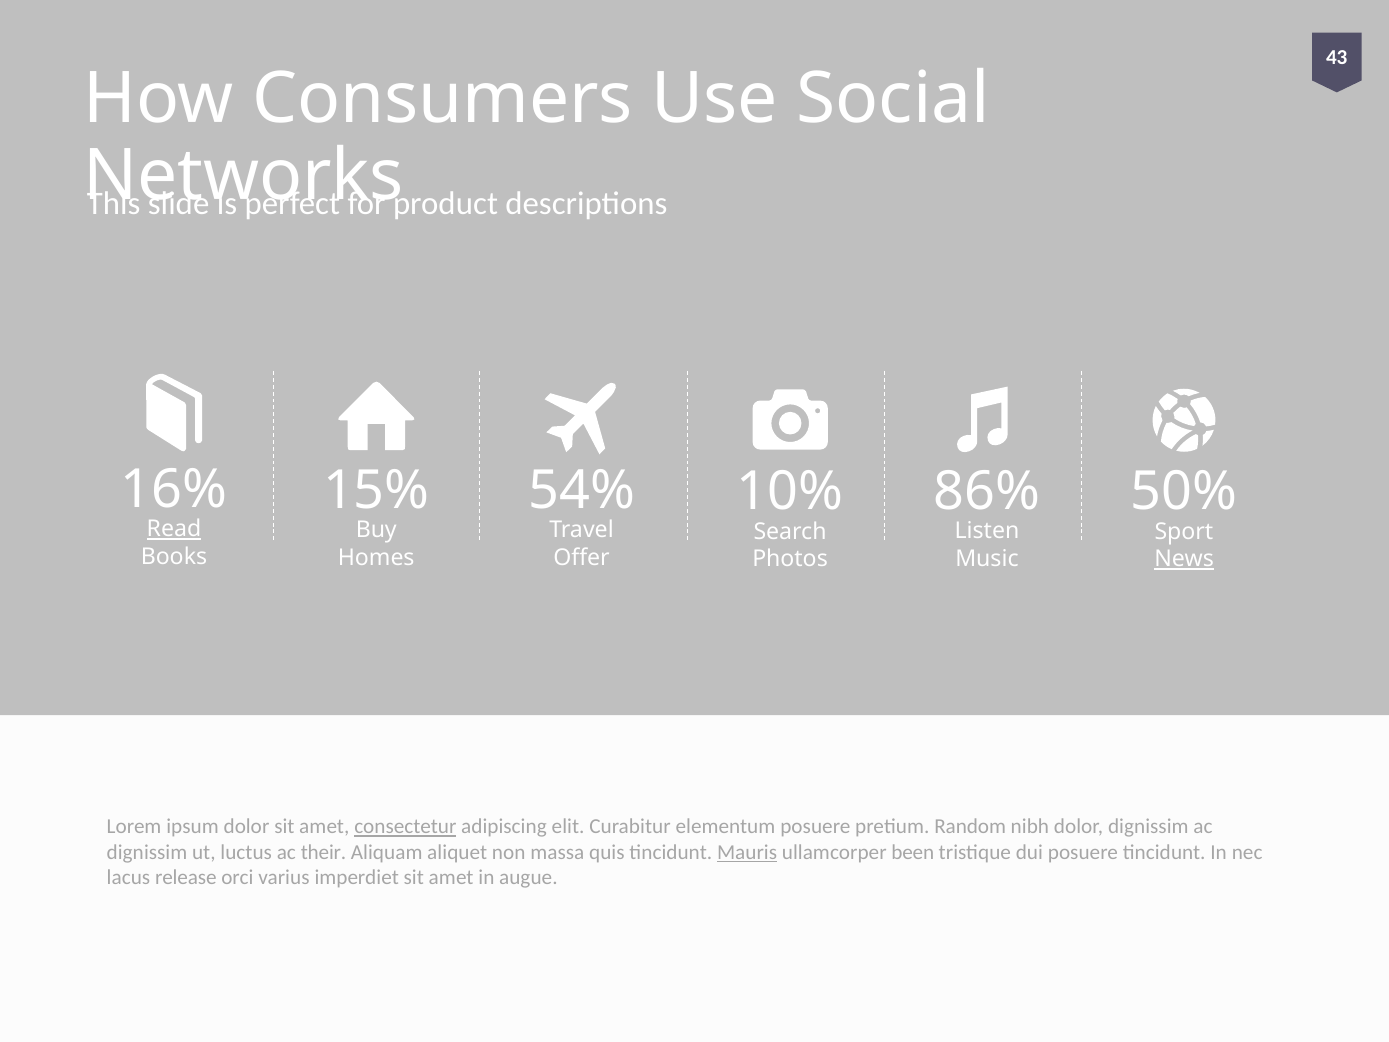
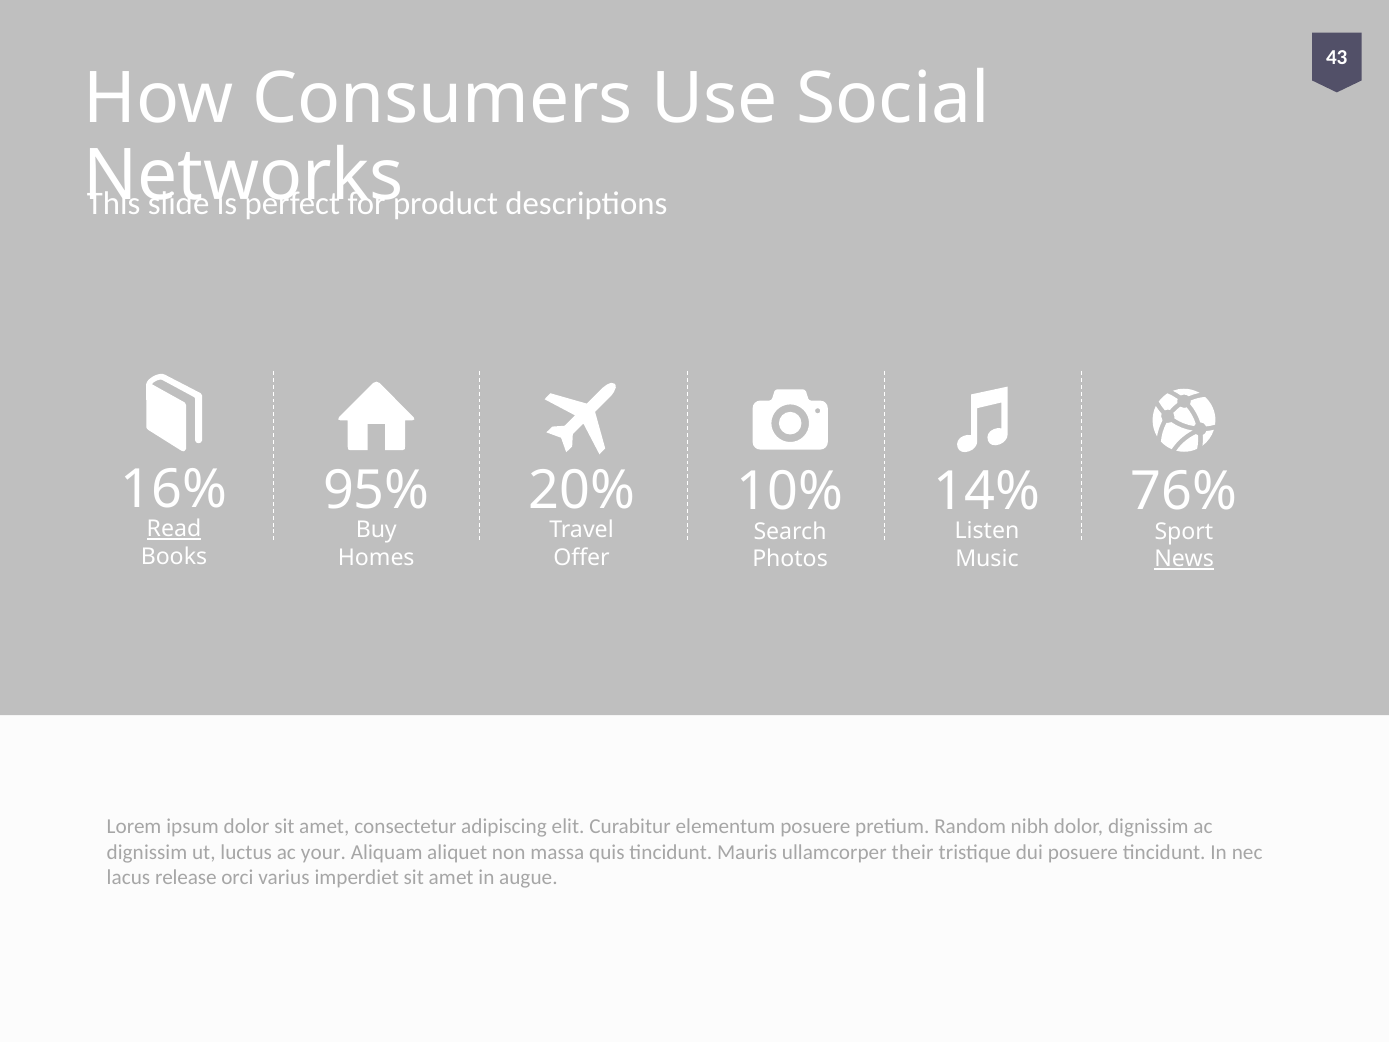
54%: 54% -> 20% (582, 491)
15%: 15% -> 95% (376, 491)
86%: 86% -> 14% (987, 492)
50%: 50% -> 76% (1184, 492)
consectetur underline: present -> none (405, 827)
their: their -> your (323, 852)
Mauris underline: present -> none (747, 852)
been: been -> their (913, 852)
